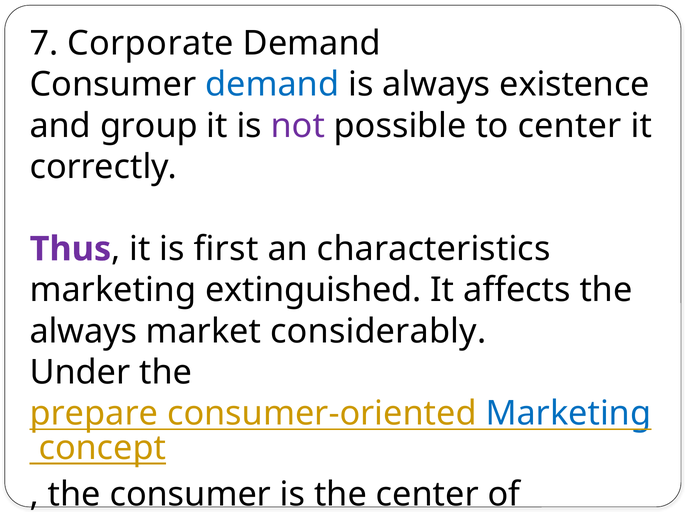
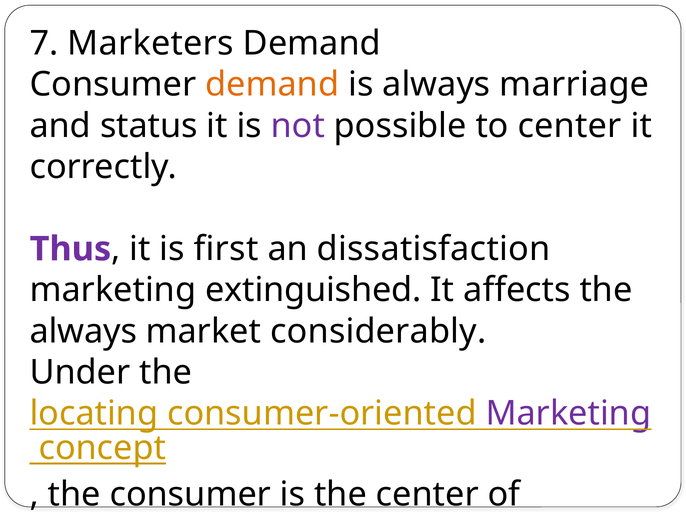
Corporate: Corporate -> Marketers (151, 44)
demand colour: blue -> orange (272, 85)
existence: existence -> marriage (574, 85)
group: group -> status (149, 126)
characteristics: characteristics -> dissatisfaction (434, 249)
prepare: prepare -> locating (94, 414)
Marketing colour: blue -> purple (568, 414)
